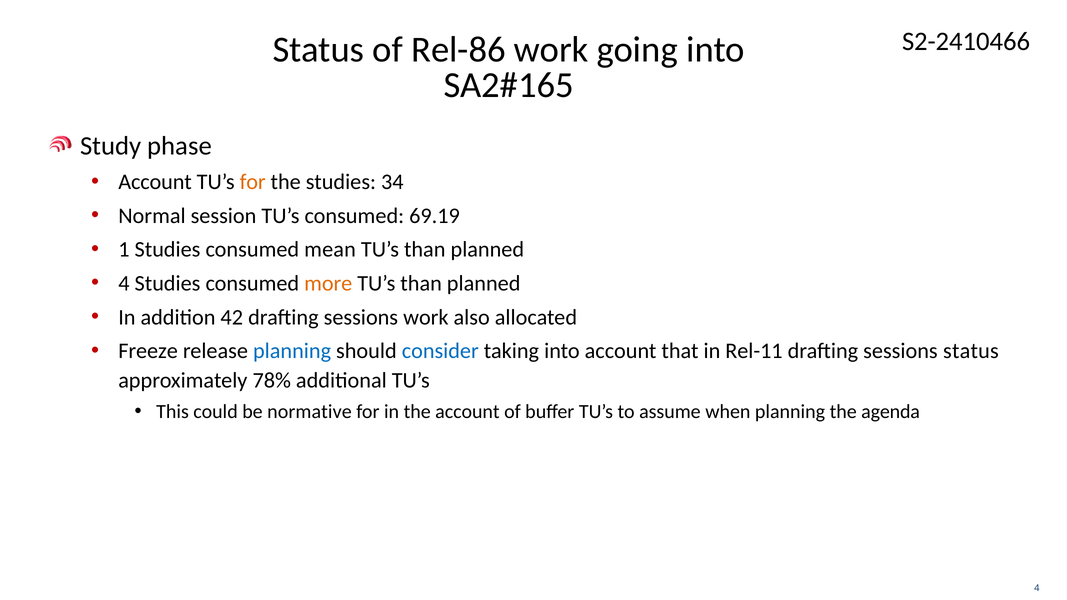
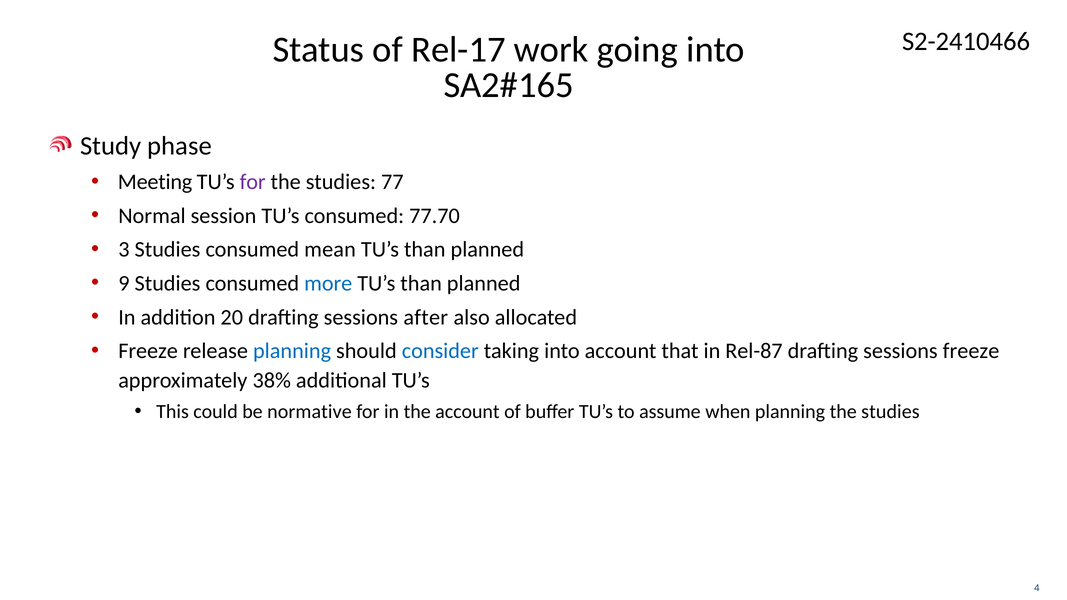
Rel-86: Rel-86 -> Rel-17 (458, 50)
Account: Account -> Meeting (155, 182)
for colour: orange -> purple (253, 182)
34: 34 -> 77 (392, 182)
69.19: 69.19 -> 77.70 (434, 216)
1: 1 -> 3 (124, 250)
4: 4 -> 9 (124, 283)
more colour: orange -> blue (328, 283)
42: 42 -> 20 (232, 317)
sessions work: work -> after (426, 317)
Rel-11: Rel-11 -> Rel-87 (754, 351)
sessions status: status -> freeze (971, 351)
78%: 78% -> 38% (272, 380)
planning the agenda: agenda -> studies (890, 412)
